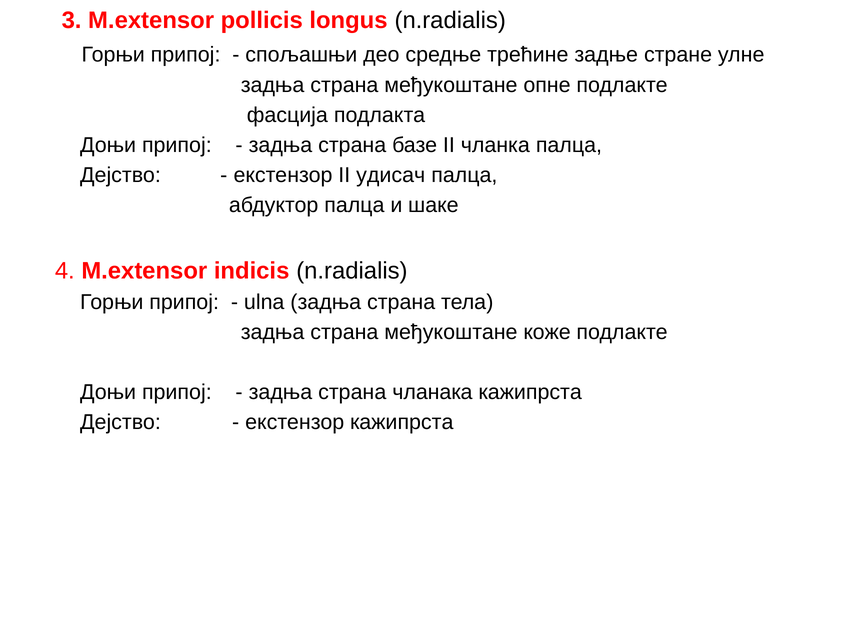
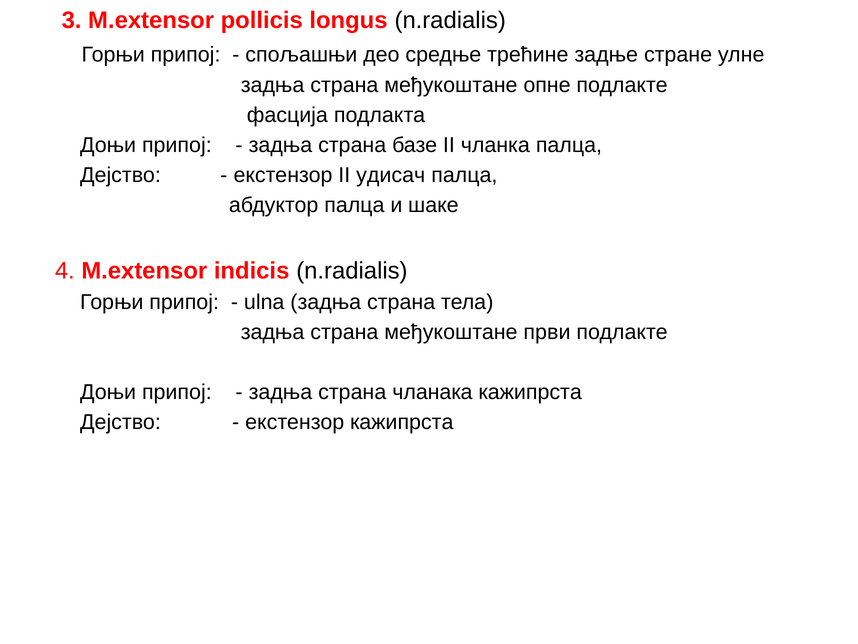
коже: коже -> први (547, 332)
